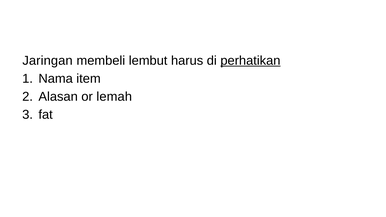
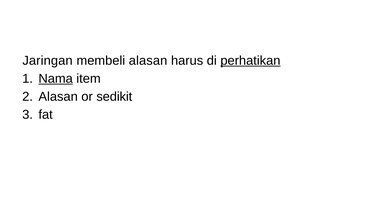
membeli lembut: lembut -> alasan (148, 61)
Nama underline: none -> present (56, 79)
lemah: lemah -> sedikit (114, 97)
